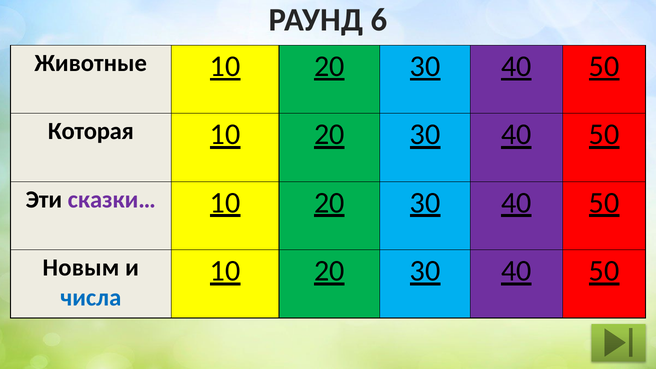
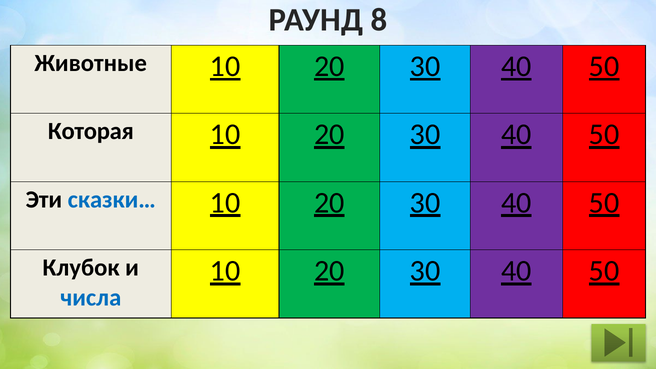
6: 6 -> 8 (379, 20)
сказки… colour: purple -> blue (112, 199)
Новым: Новым -> Клубок (81, 268)
